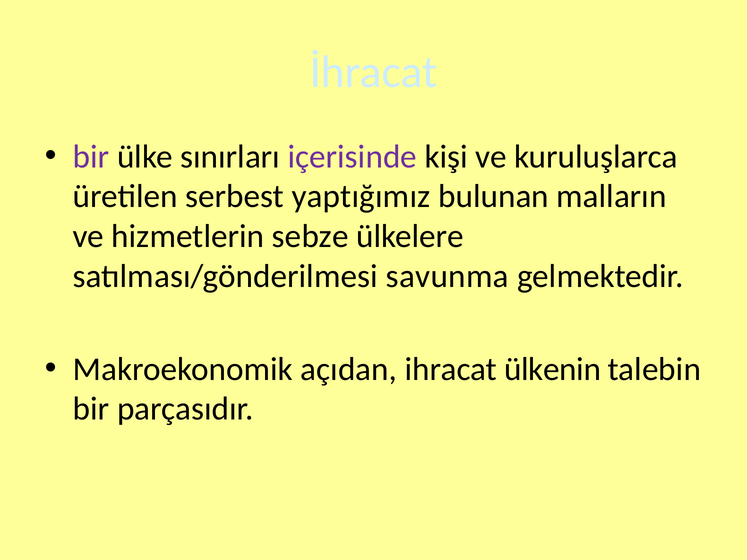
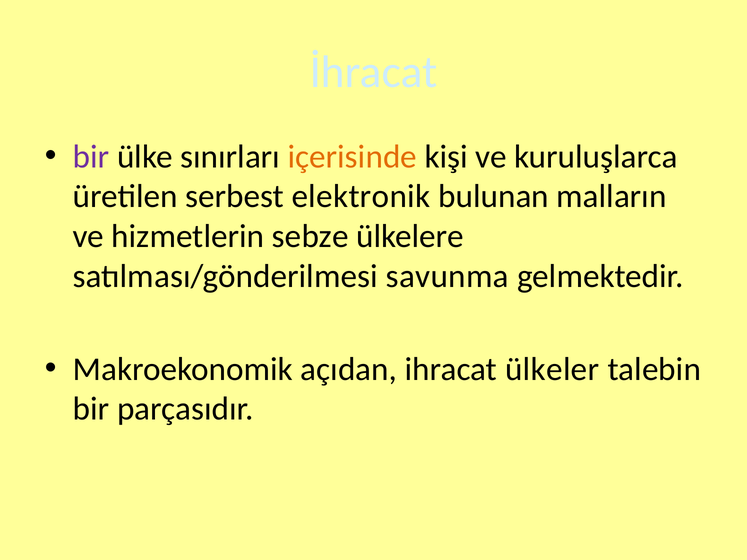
içerisinde colour: purple -> orange (352, 157)
yaptığımız: yaptığımız -> elektronik (361, 197)
ülkenin: ülkenin -> ülkeler (552, 369)
